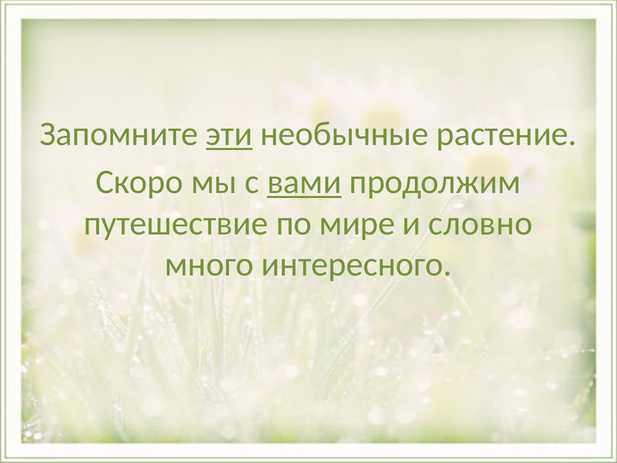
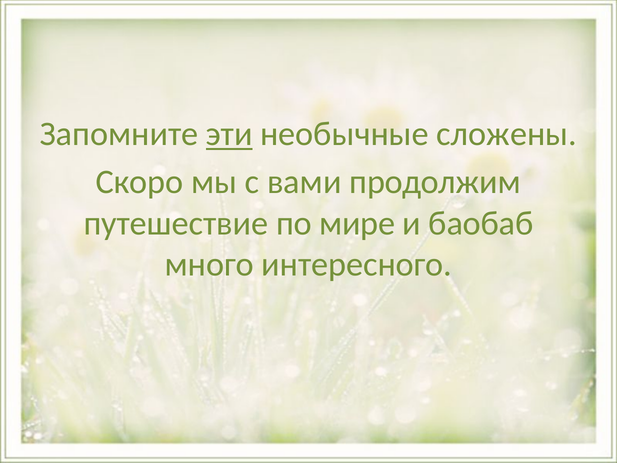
растение: растение -> сложены (507, 134)
вами underline: present -> none (304, 182)
словно: словно -> баобаб (481, 223)
